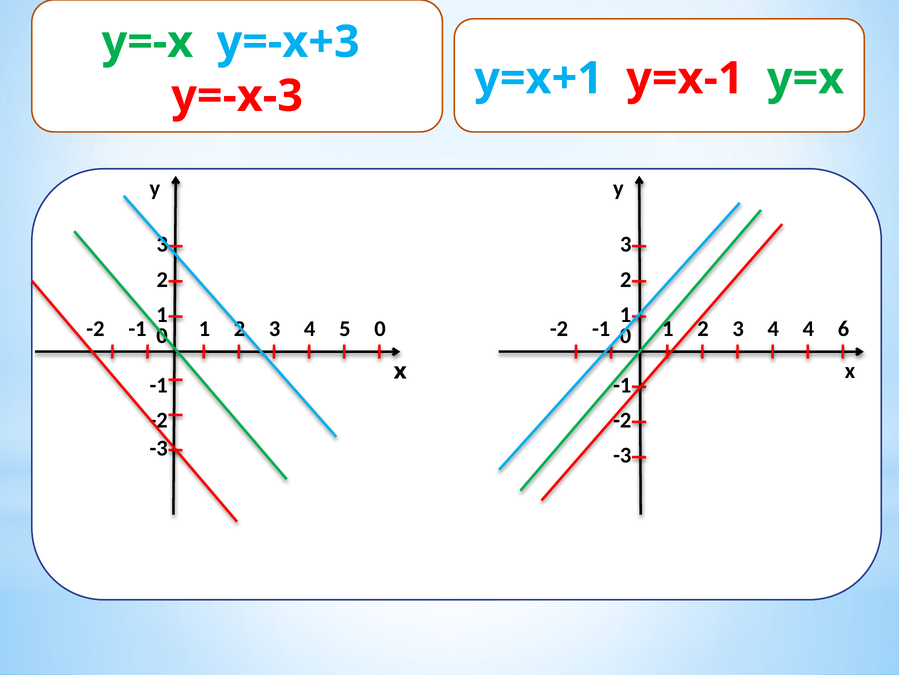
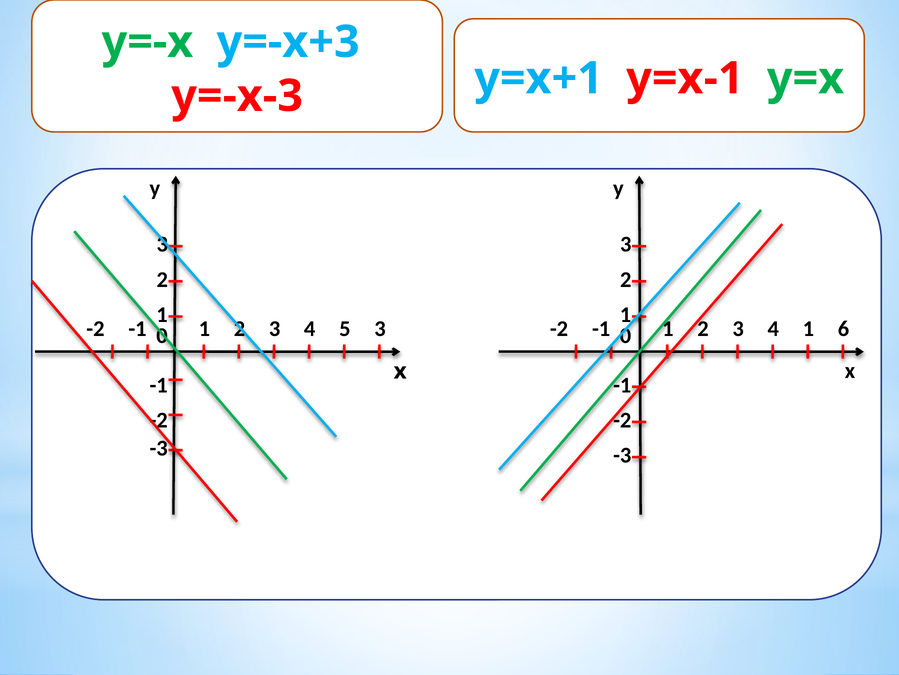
0: 0 -> 3 (380, 328)
4: 4 -> 1 (808, 328)
